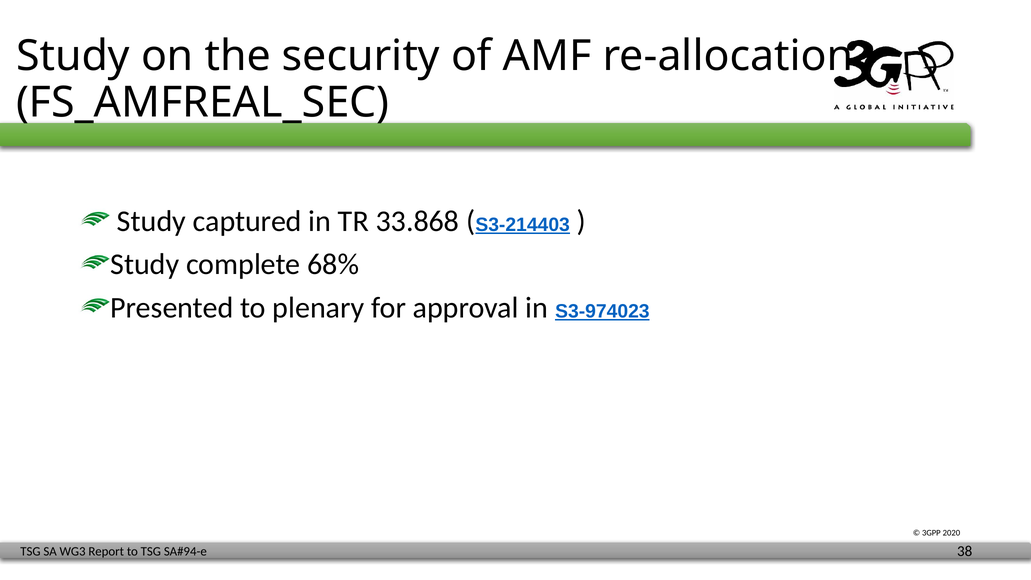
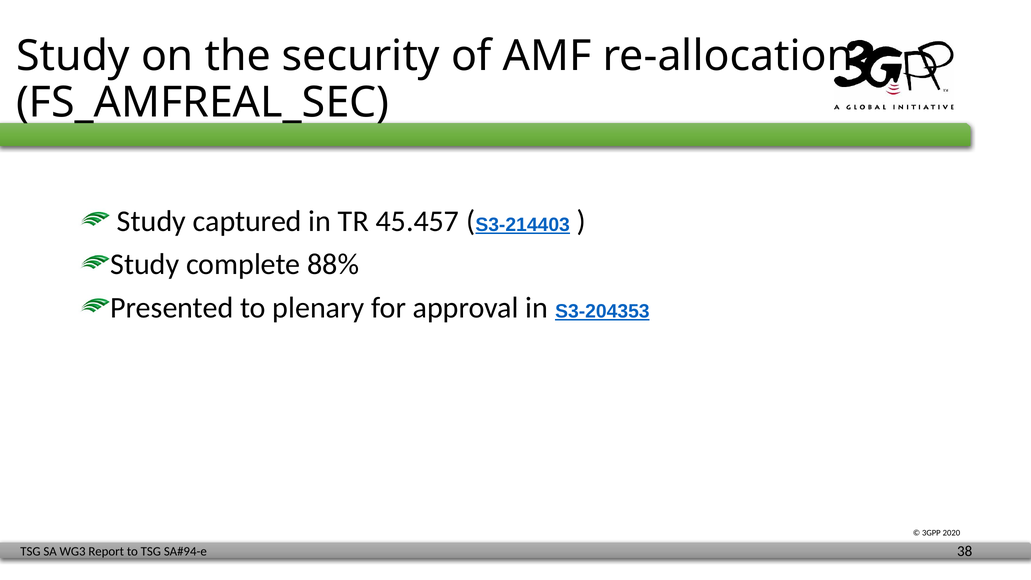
33.868: 33.868 -> 45.457 (417, 221)
68%: 68% -> 88% (333, 264)
S3-974023: S3-974023 -> S3-204353 (602, 311)
